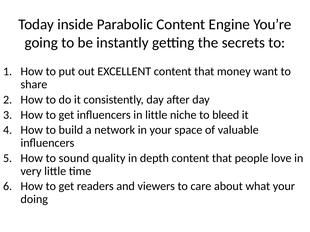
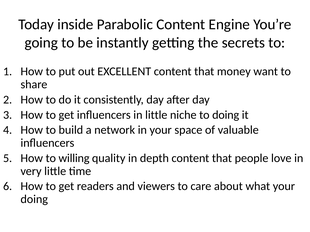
to bleed: bleed -> doing (226, 115)
sound: sound -> willing (74, 158)
